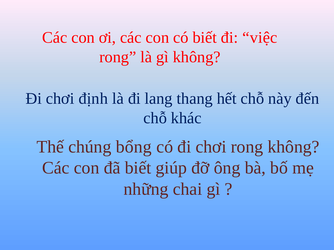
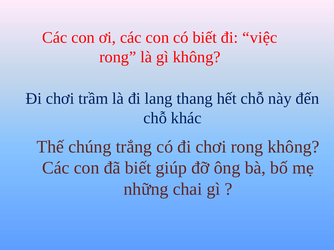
định: định -> trầm (93, 99)
bổng: bổng -> trắng (134, 147)
